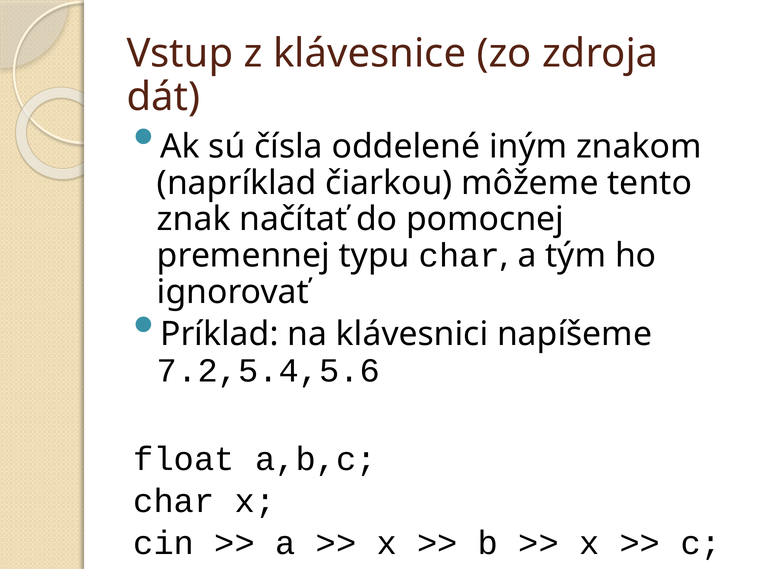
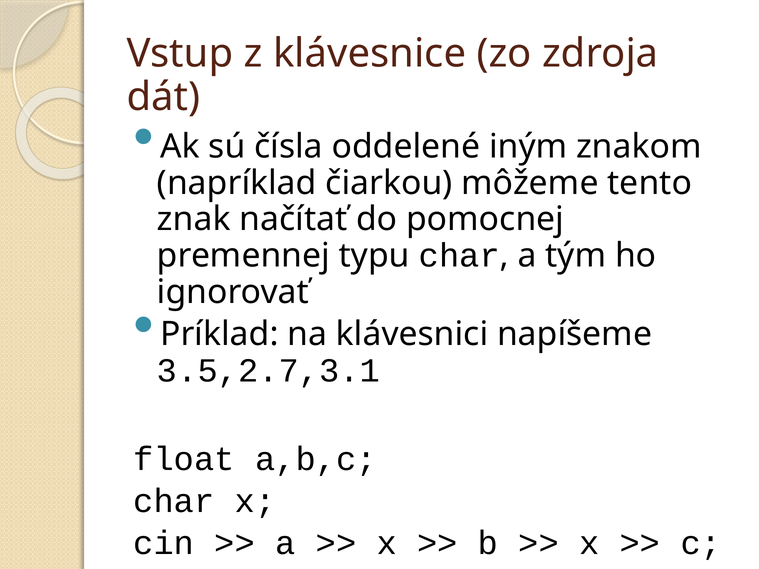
7.2,5.4,5.6: 7.2,5.4,5.6 -> 3.5,2.7,3.1 (268, 371)
